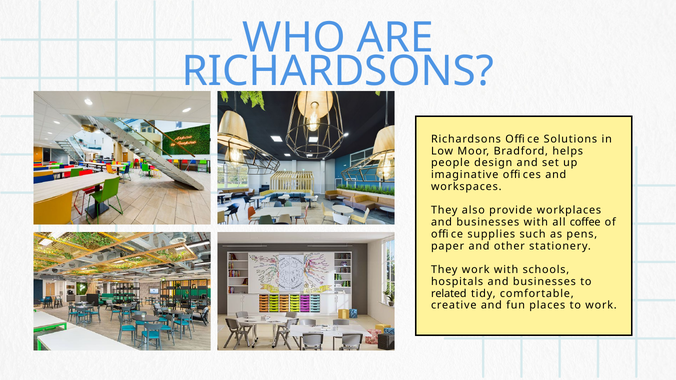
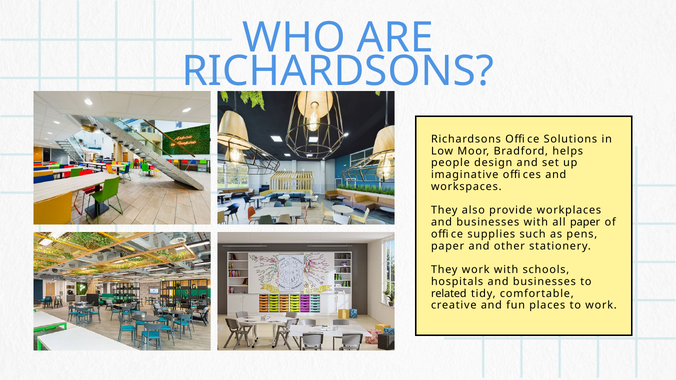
all coffee: coffee -> paper (585, 222)
